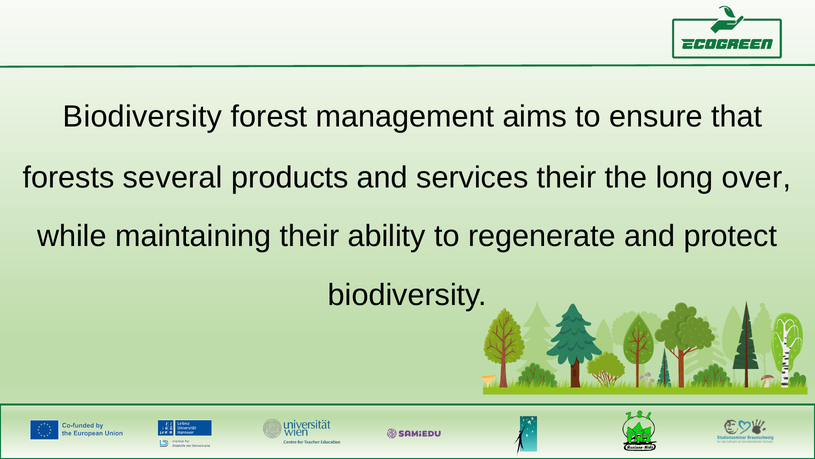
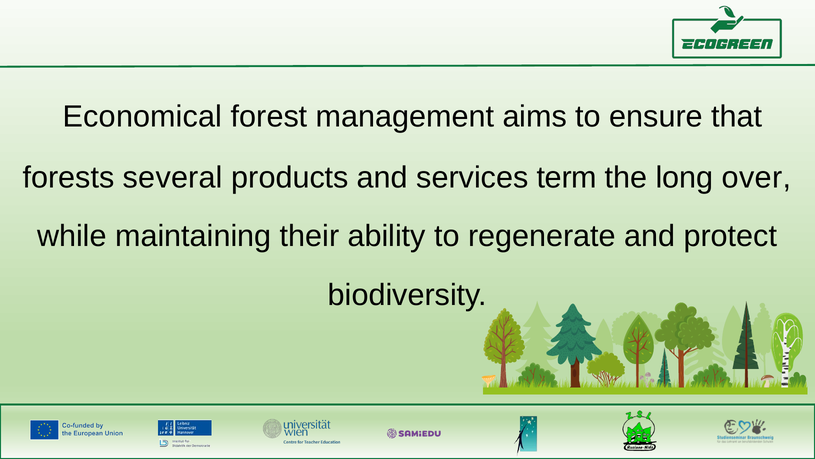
Biodiversity: Biodiversity -> Economical (143, 116)
services their: their -> term (567, 177)
